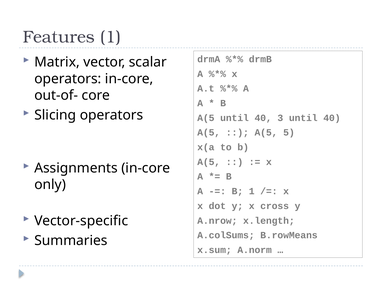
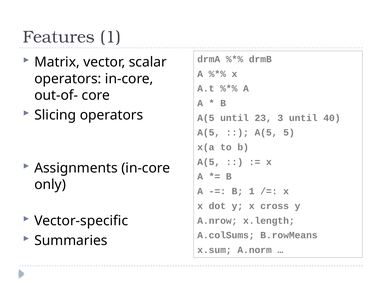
A(5 until 40: 40 -> 23 (263, 118)
